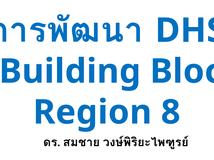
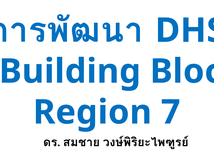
8: 8 -> 7 (171, 113)
